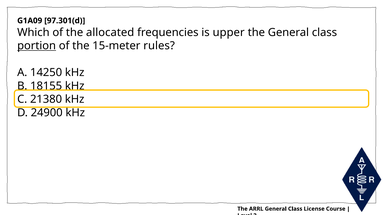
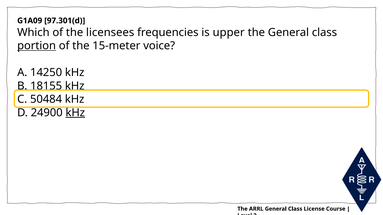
allocated: allocated -> licensees (110, 32)
rules: rules -> voice (159, 46)
21380: 21380 -> 50484 (46, 99)
kHz underline: none -> present (75, 113)
